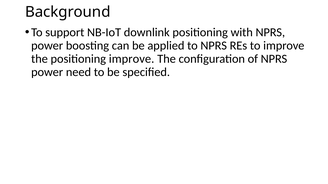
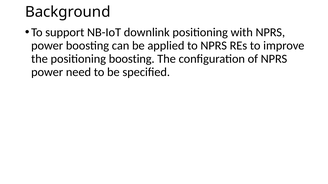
positioning improve: improve -> boosting (132, 59)
